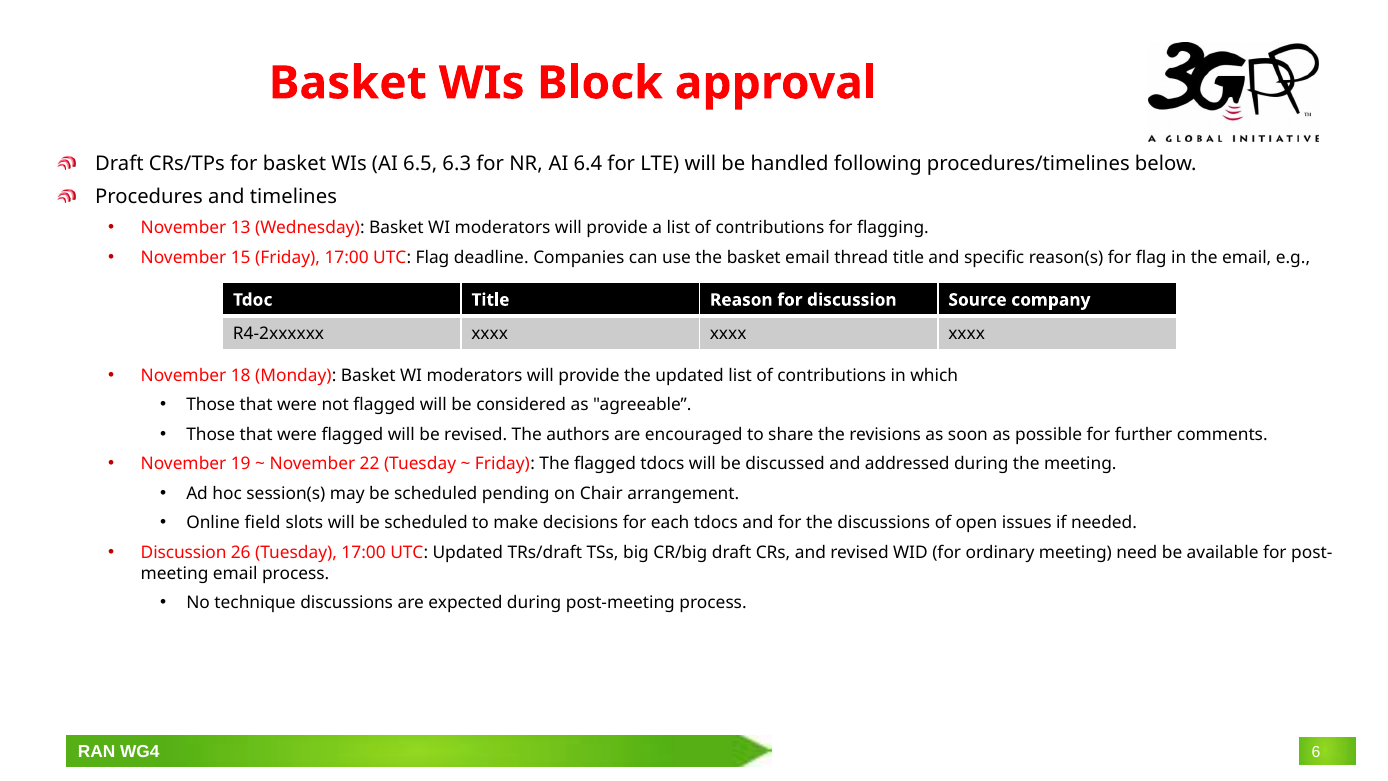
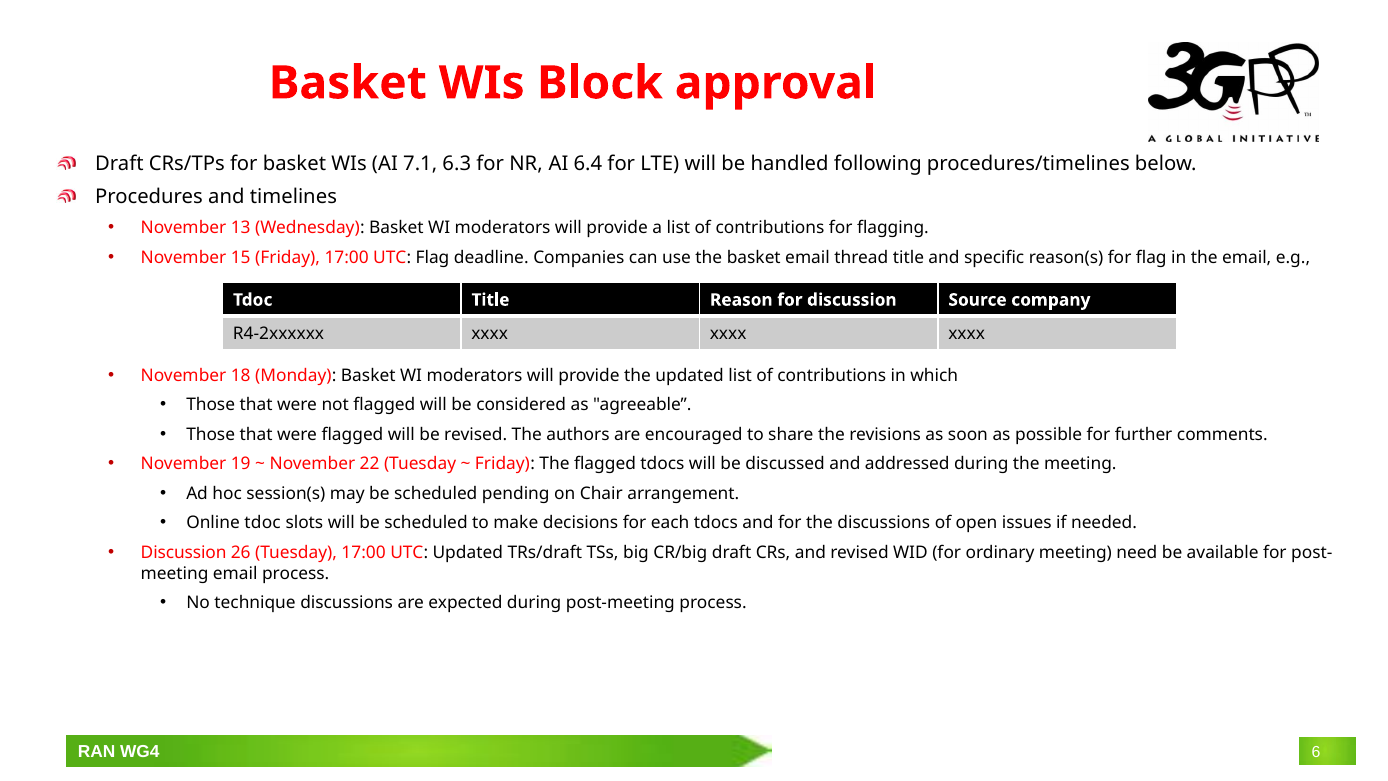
6.5: 6.5 -> 7.1 (420, 164)
Online field: field -> tdoc (263, 523)
